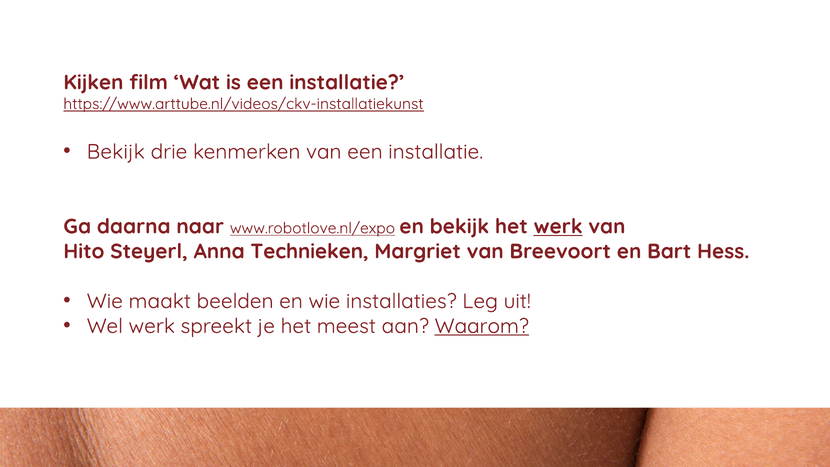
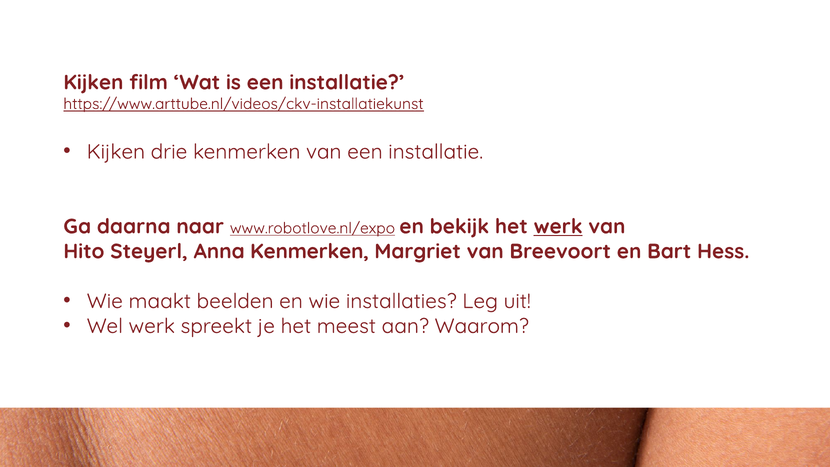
Bekijk: Bekijk -> Kijken (116, 152)
Anna Technieken: Technieken -> Kenmerken (310, 251)
Waarom underline: present -> none (482, 326)
